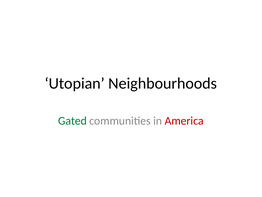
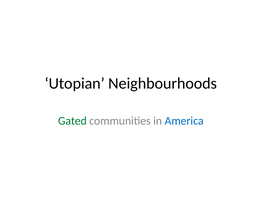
America colour: red -> blue (184, 120)
